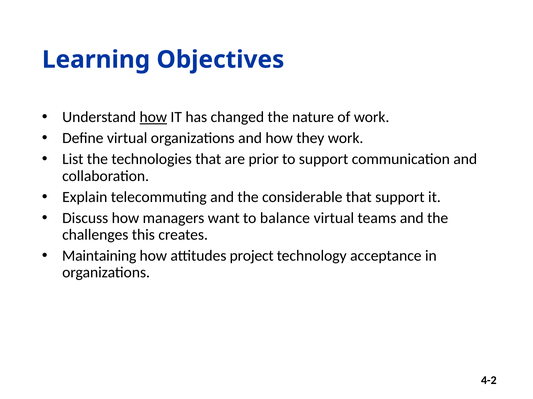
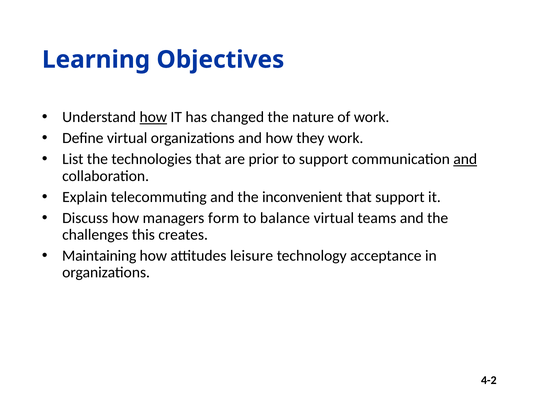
and underline: none -> present (465, 159)
considerable: considerable -> inconvenient (302, 197)
want: want -> form (224, 218)
project: project -> leisure (252, 256)
